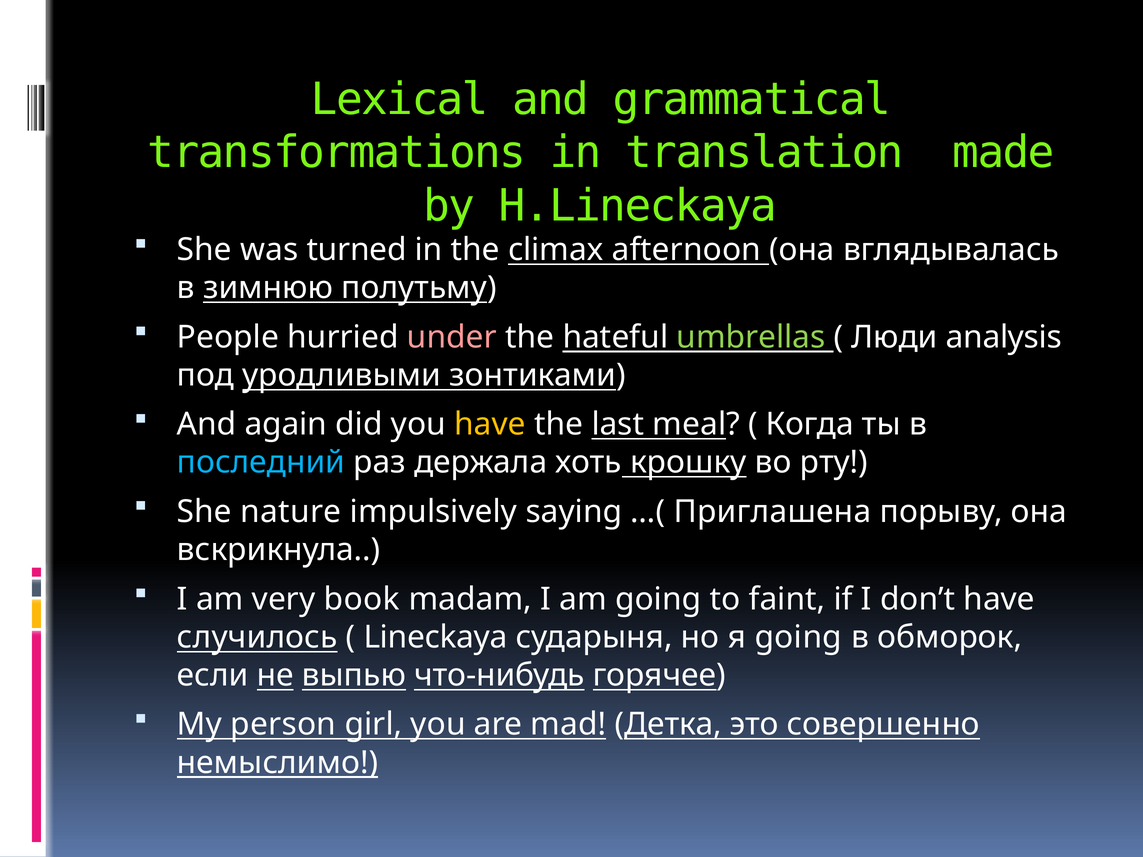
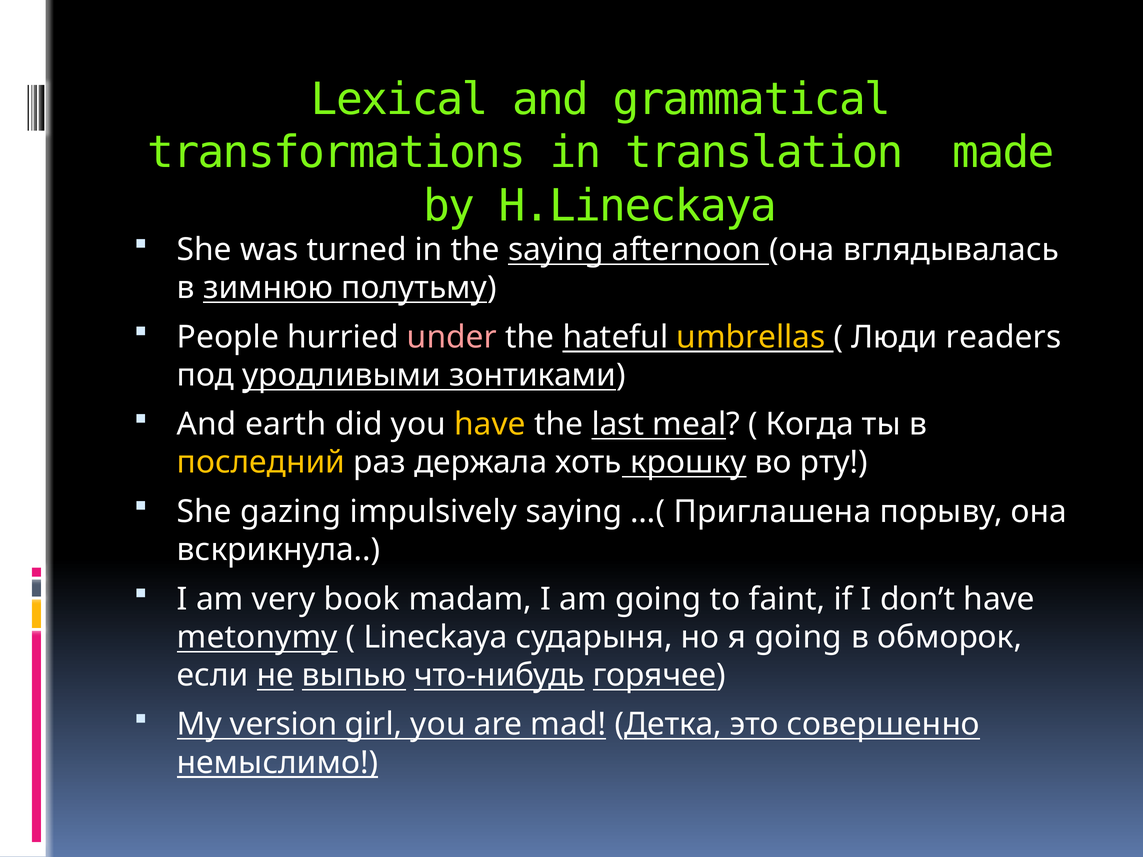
the climax: climax -> saying (556, 250)
umbrellas colour: light green -> yellow (751, 337)
analysis: analysis -> readers (1004, 337)
again: again -> earth (286, 425)
последний colour: light blue -> yellow (261, 463)
nature: nature -> gazing (291, 512)
случилось: случилось -> metonymy (257, 637)
person: person -> version (283, 725)
